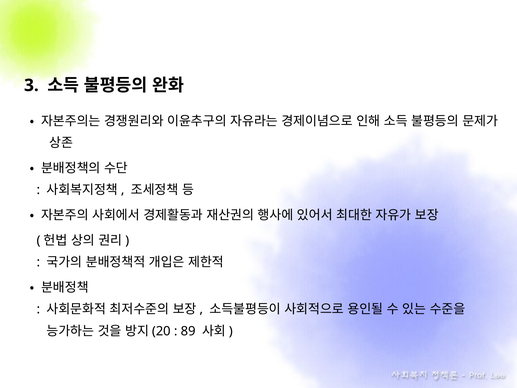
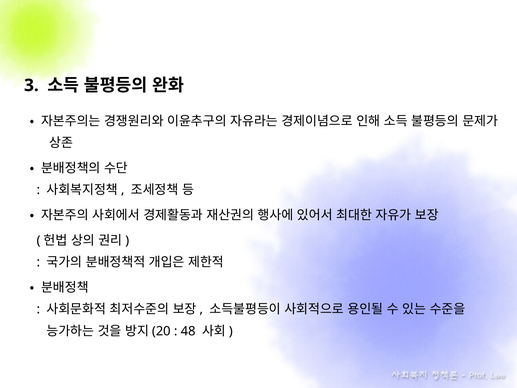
89: 89 -> 48 (188, 331)
